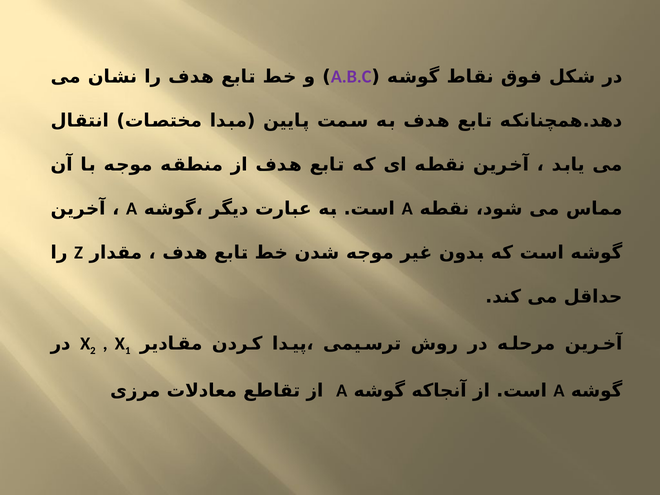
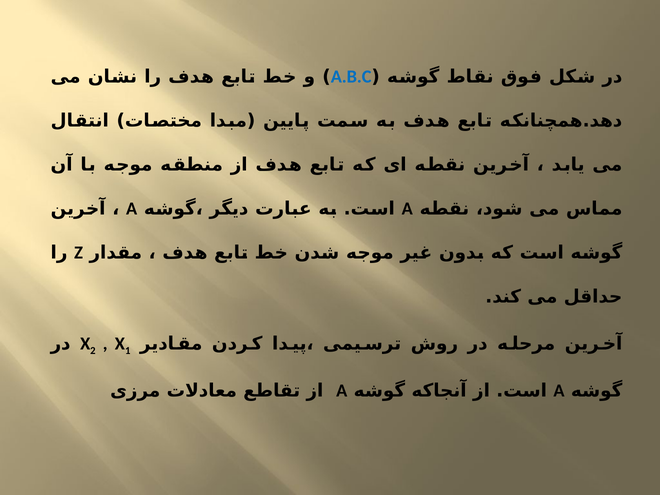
A.B.C colour: purple -> blue (351, 77)
